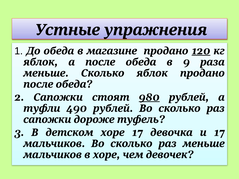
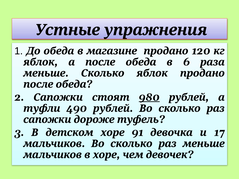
120 underline: present -> none (201, 51)
9: 9 -> 6 (186, 62)
3 17: 17 -> 91 (137, 133)
